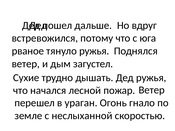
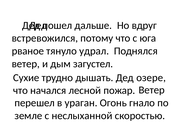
тянуло ружья: ружья -> удрал (94, 51)
Дед ружья: ружья -> озере (151, 78)
